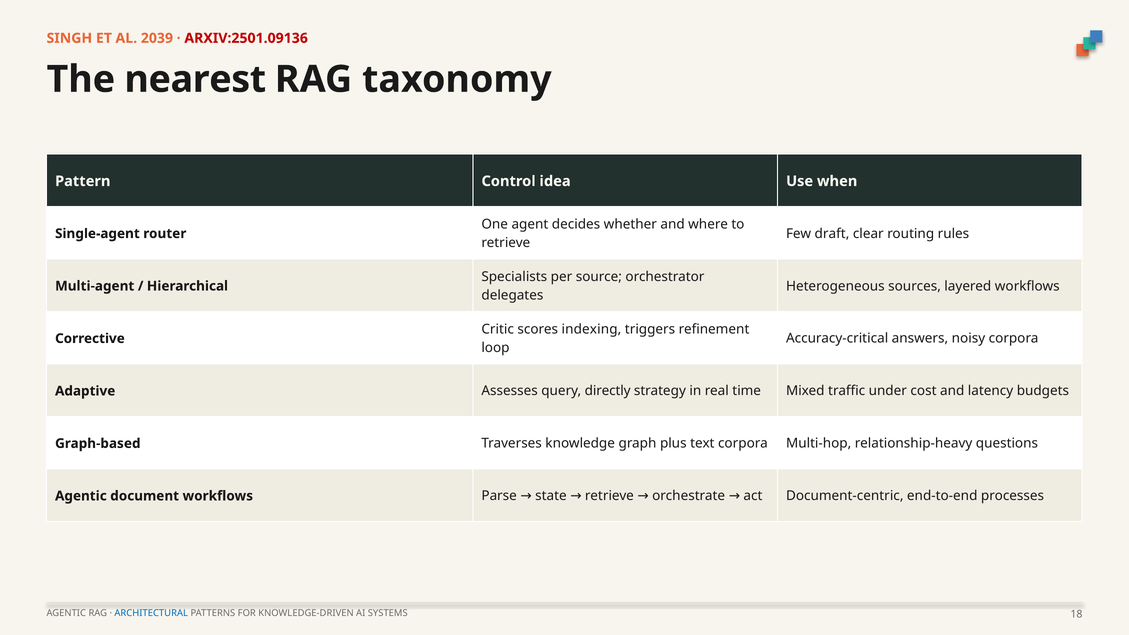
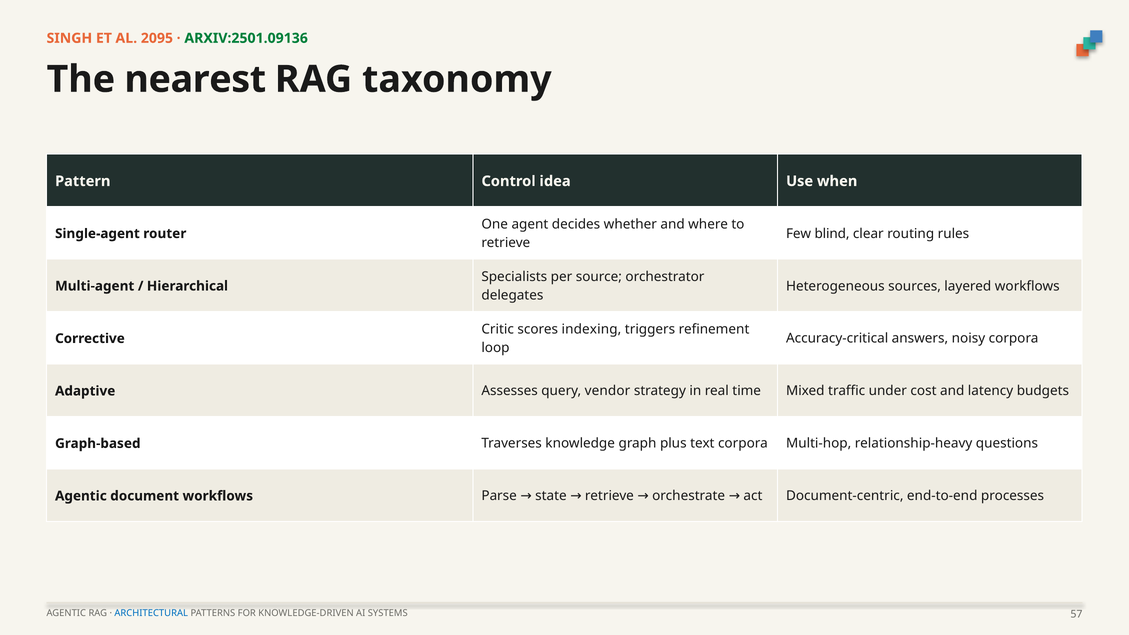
2039: 2039 -> 2095 (157, 38)
ARXIV:2501.09136 colour: red -> green (246, 38)
draft: draft -> blind (832, 234)
directly: directly -> vendor (608, 391)
18: 18 -> 57 (1076, 614)
